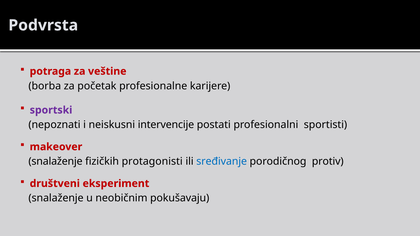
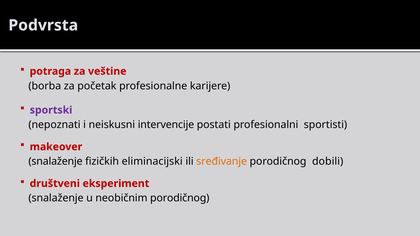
protagonisti: protagonisti -> eliminacijski (152, 162)
sređivanje colour: blue -> orange (222, 162)
protiv: protiv -> dobili (328, 162)
neobičnim pokušavaju: pokušavaju -> porodičnog (180, 198)
